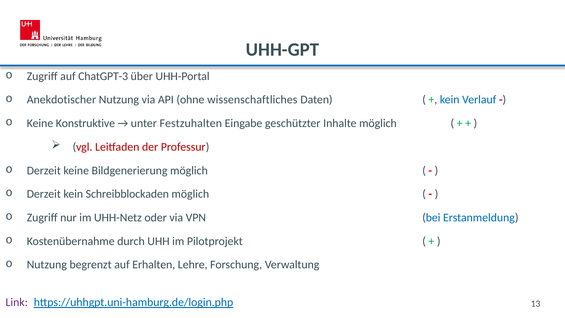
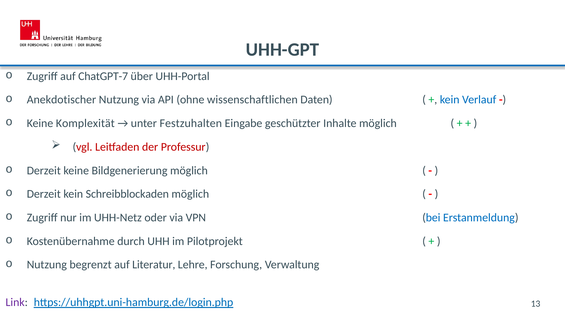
ChatGPT-3: ChatGPT-3 -> ChatGPT-7 (103, 76)
wissenschaftliches: wissenschaftliches -> wissenschaftlichen (252, 100)
Konstruktive: Konstruktive -> Komplexität (85, 123)
Erhalten: Erhalten -> Literatur (154, 265)
